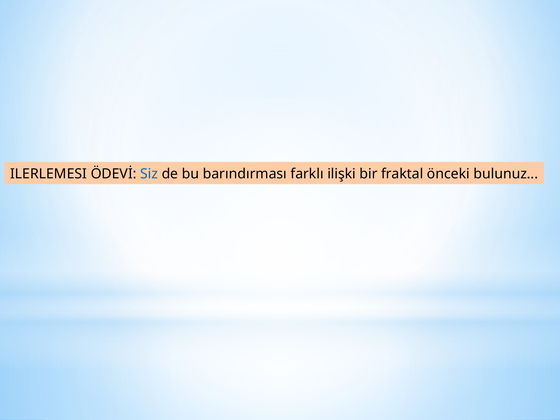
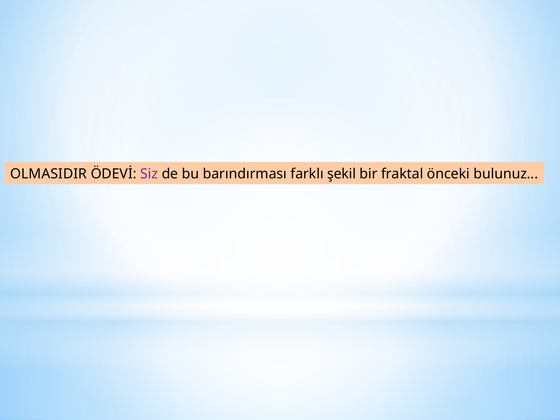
ILERLEMESI: ILERLEMESI -> OLMASIDIR (49, 174)
Siz colour: blue -> purple (149, 174)
ilişki: ilişki -> şekil (342, 174)
